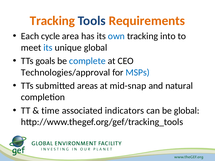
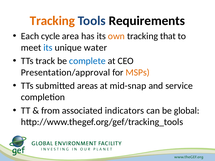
Requirements colour: orange -> black (147, 21)
own colour: blue -> orange (116, 36)
into: into -> that (168, 36)
unique global: global -> water (96, 48)
goals: goals -> track (45, 61)
Technologies/approval: Technologies/approval -> Presentation/approval (66, 72)
MSPs colour: blue -> orange (138, 72)
natural: natural -> service (179, 86)
time: time -> from (51, 111)
